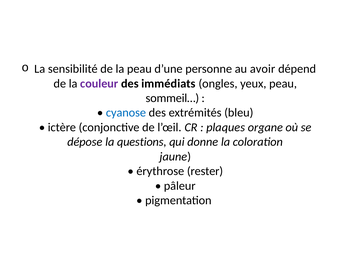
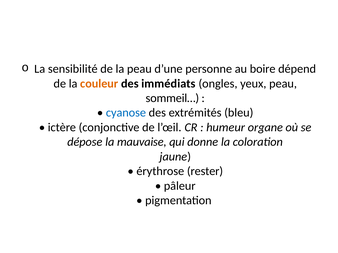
avoir: avoir -> boire (263, 69)
couleur colour: purple -> orange (99, 84)
plaques: plaques -> humeur (226, 128)
questions: questions -> mauvaise (142, 142)
